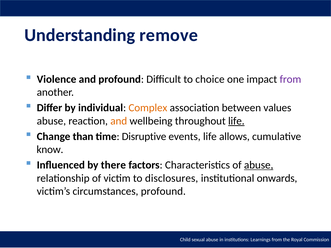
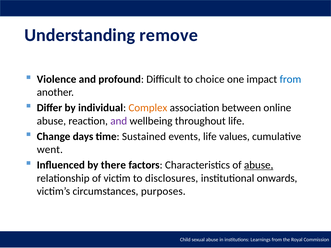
from colour: purple -> blue (290, 79)
values: values -> online (277, 108)
and colour: orange -> purple (119, 121)
life underline: present -> none (236, 121)
than: than -> days (83, 137)
Disruptive: Disruptive -> Sustained (144, 137)
allows: allows -> values (234, 137)
know: know -> went (50, 150)
circumstances profound: profound -> purposes (163, 192)
